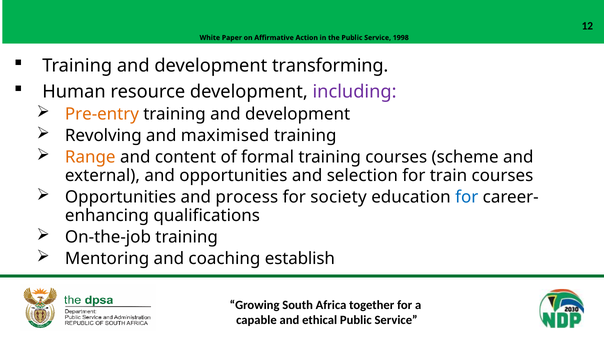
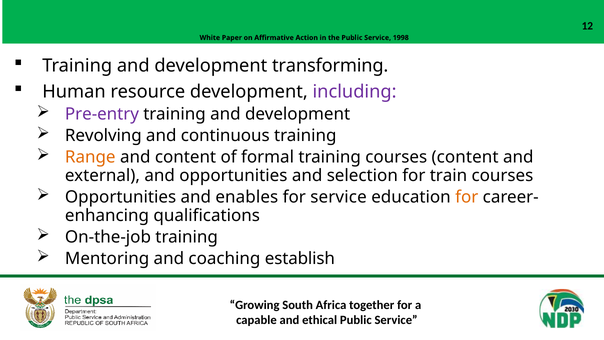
Pre-entry colour: orange -> purple (102, 114)
maximised: maximised -> continuous (225, 136)
courses scheme: scheme -> content (465, 157)
process: process -> enables (247, 197)
for society: society -> service (338, 197)
for colour: blue -> orange (467, 197)
